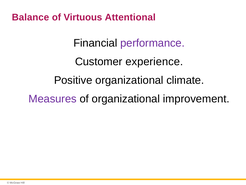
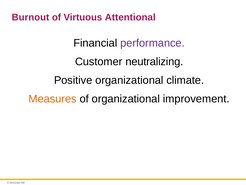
Balance: Balance -> Burnout (30, 17)
experience: experience -> neutralizing (154, 61)
Measures colour: purple -> orange (53, 99)
